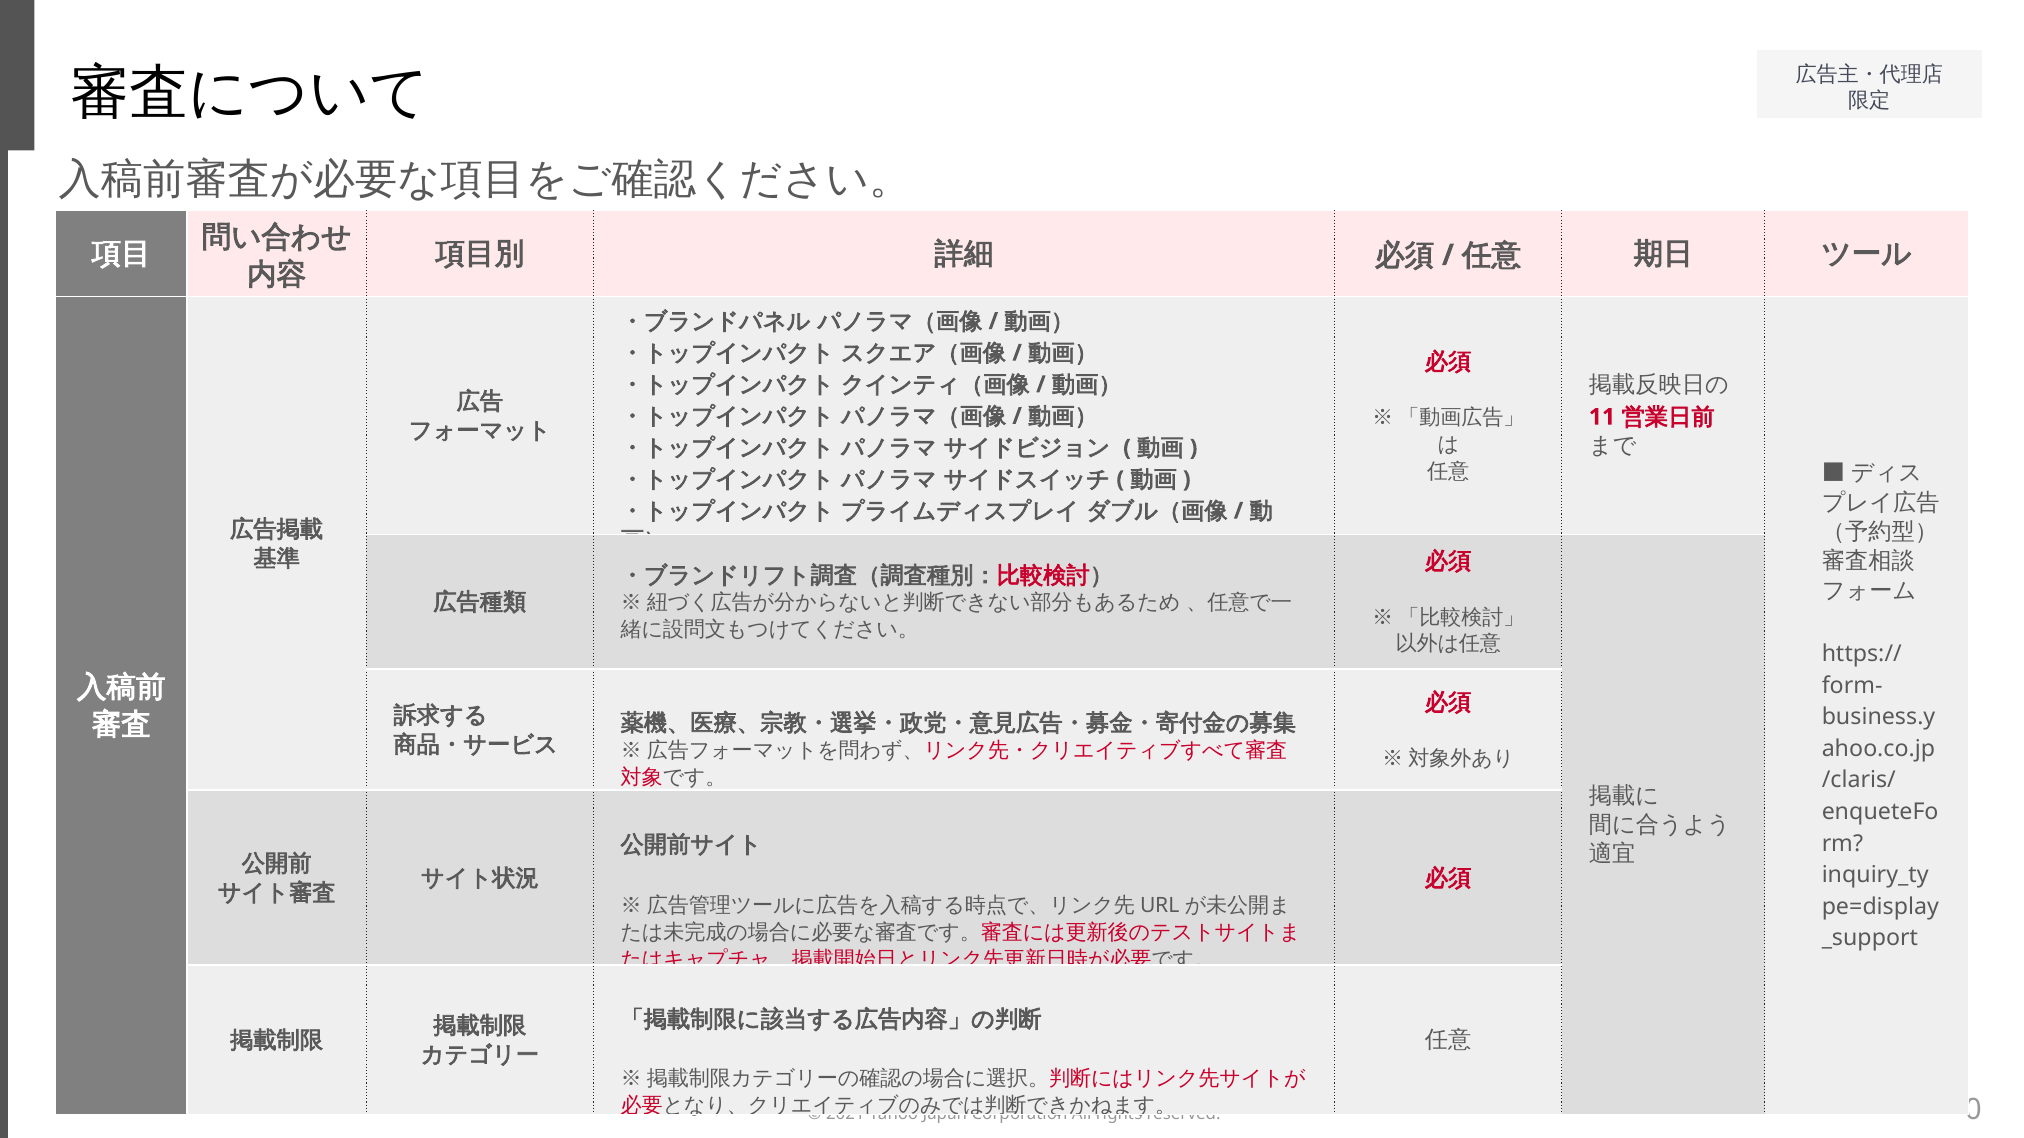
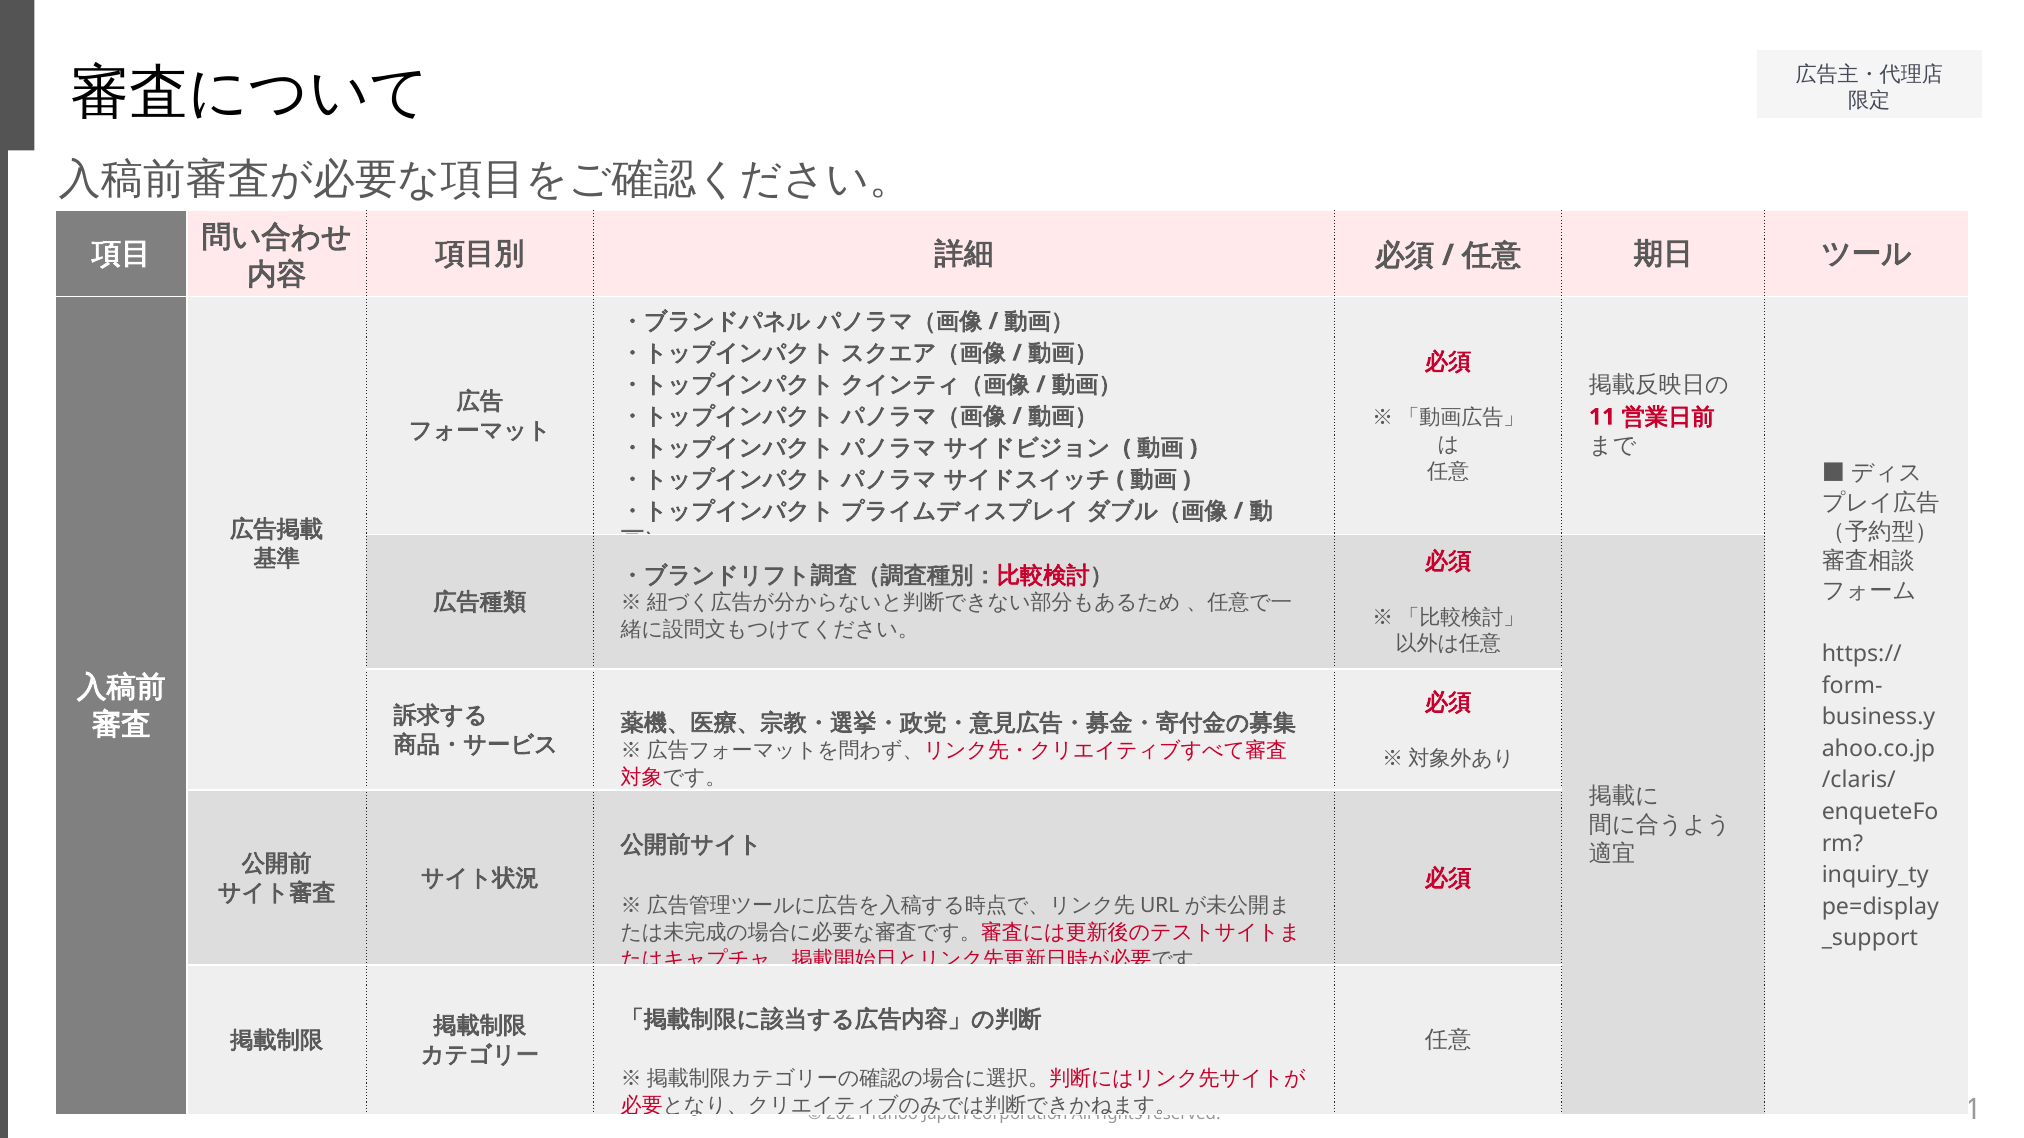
0: 0 -> 1 (1973, 1111)
